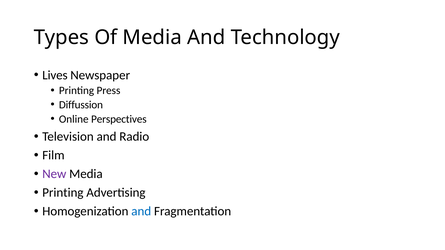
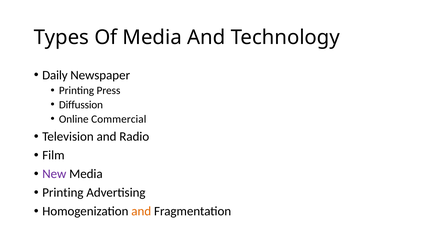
Lives: Lives -> Daily (55, 75)
Perspectives: Perspectives -> Commercial (119, 119)
and colour: blue -> orange (141, 211)
